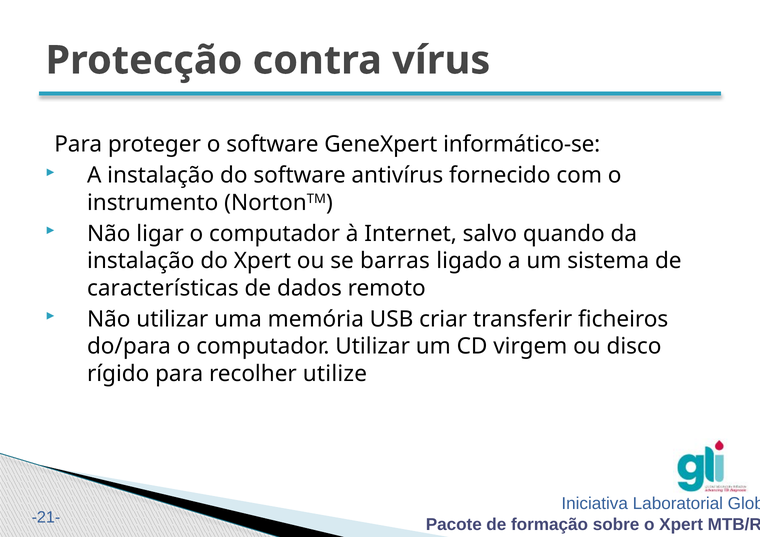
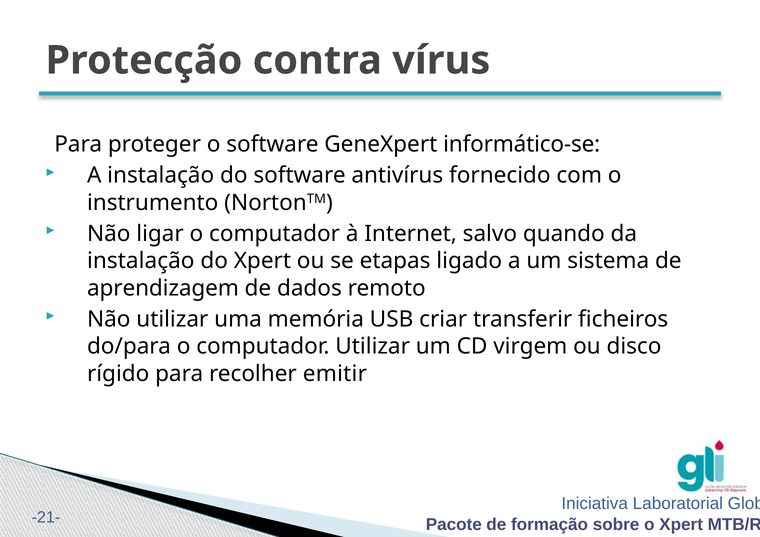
barras: barras -> etapas (395, 261)
características: características -> aprendizagem (163, 288)
utilize: utilize -> emitir (335, 373)
